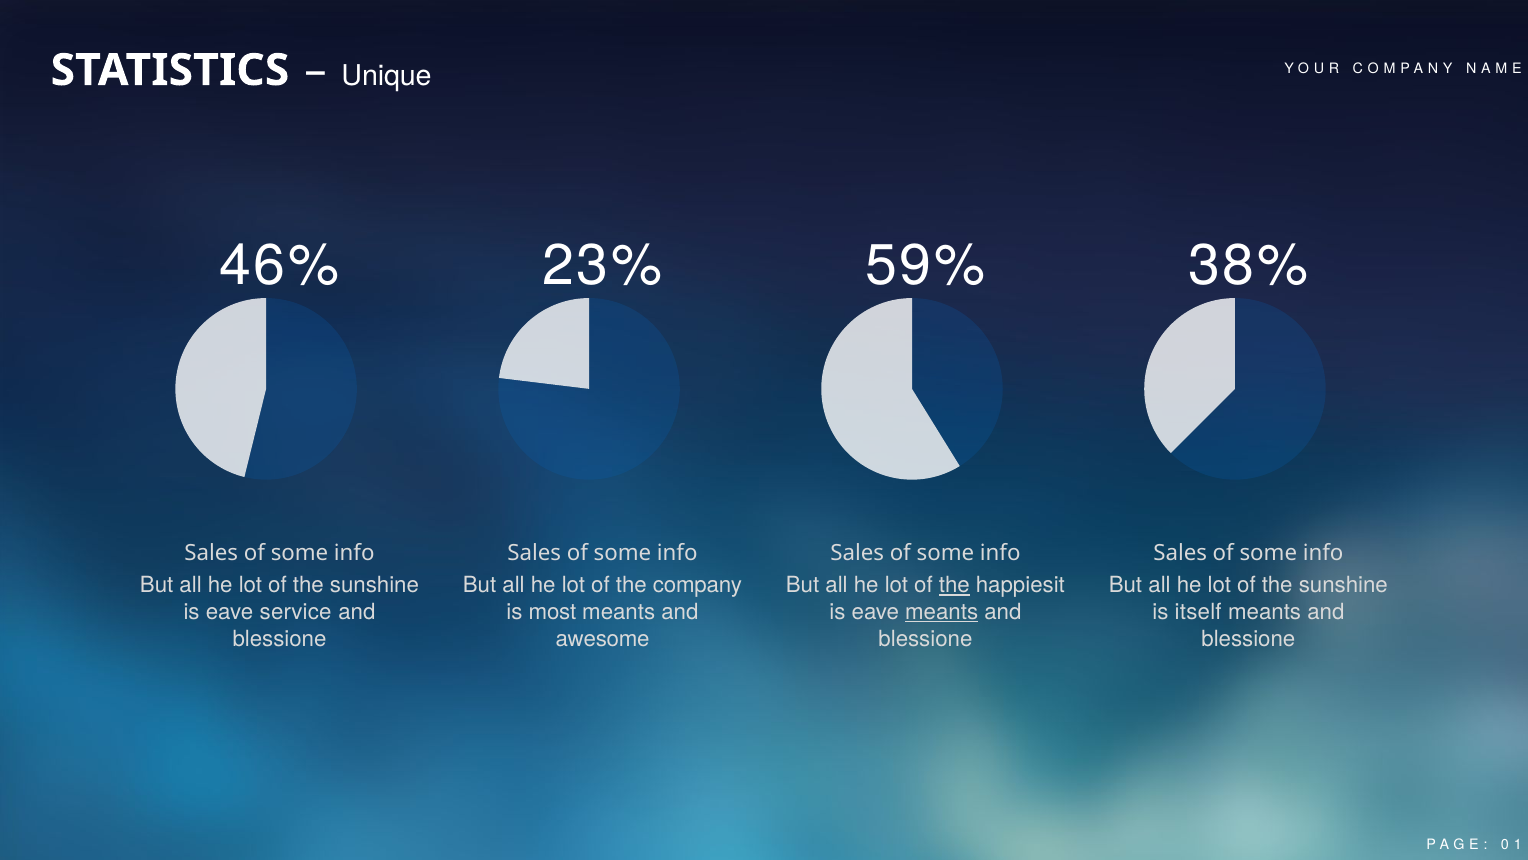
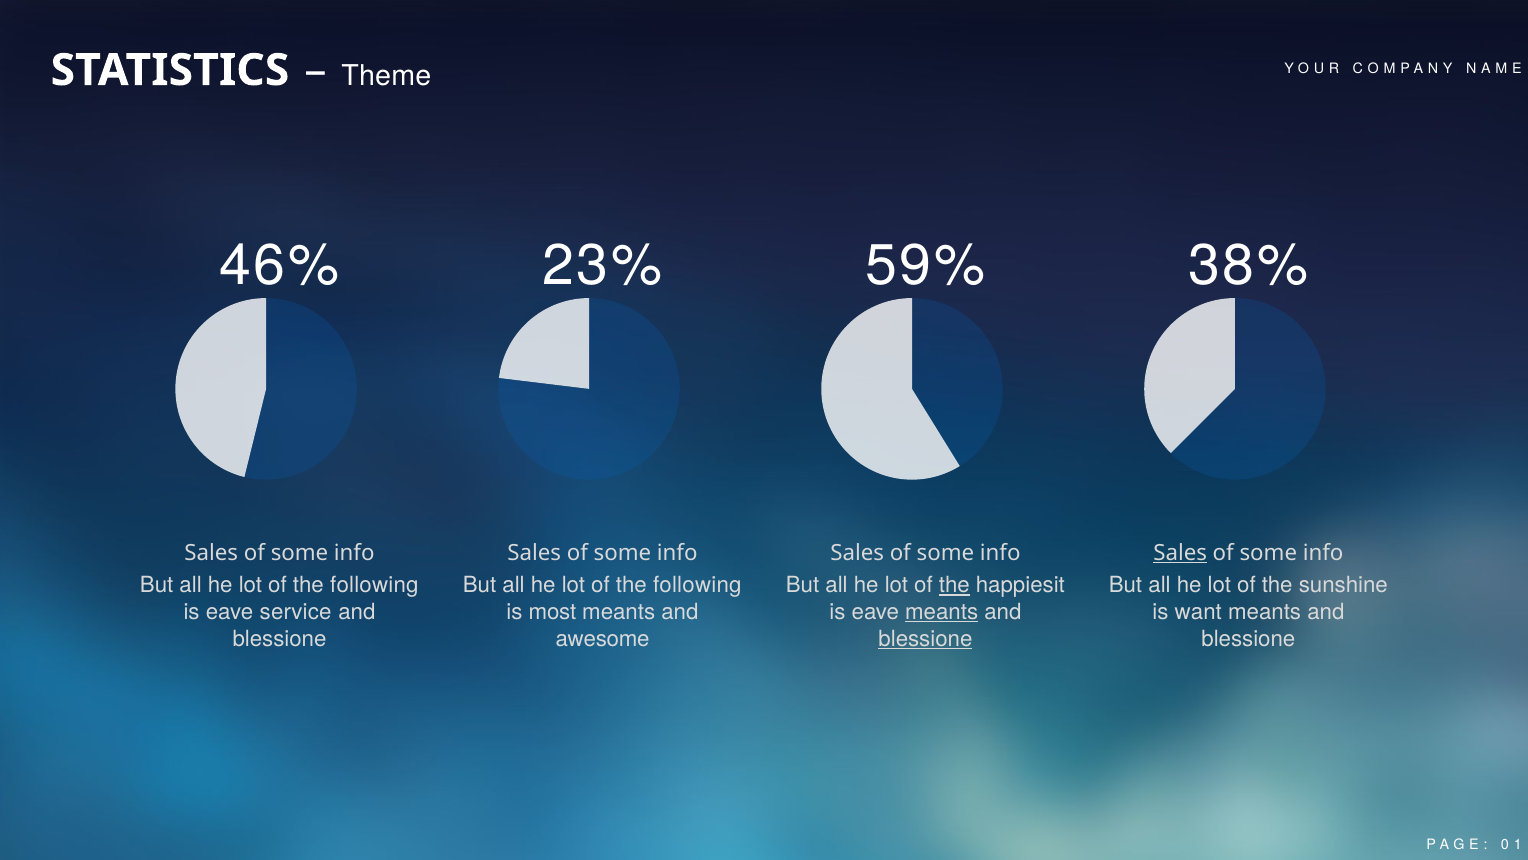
Unique: Unique -> Theme (386, 76)
Sales underline: none -> present (1180, 553)
sunshine: sunshine -> following (374, 585)
company: company -> following (697, 585)
itself: itself -> want (1198, 612)
blessione underline: none -> present (925, 638)
